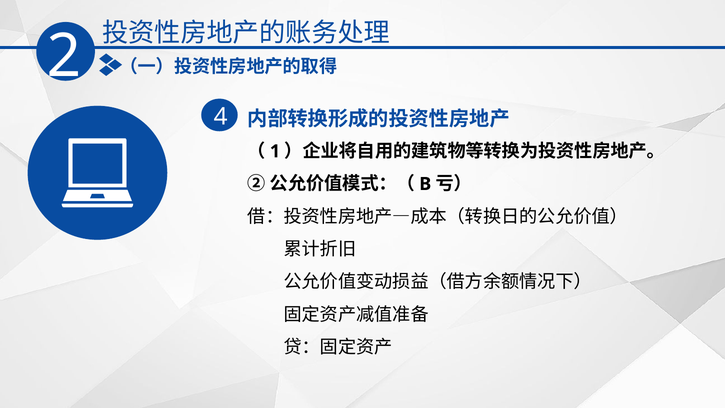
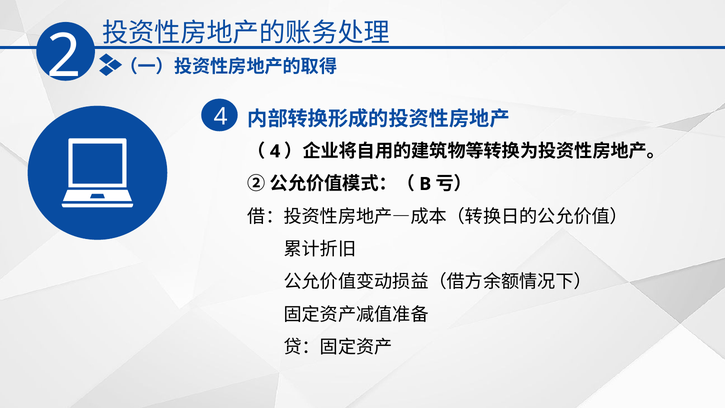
1: 1 -> 4 (275, 151)
